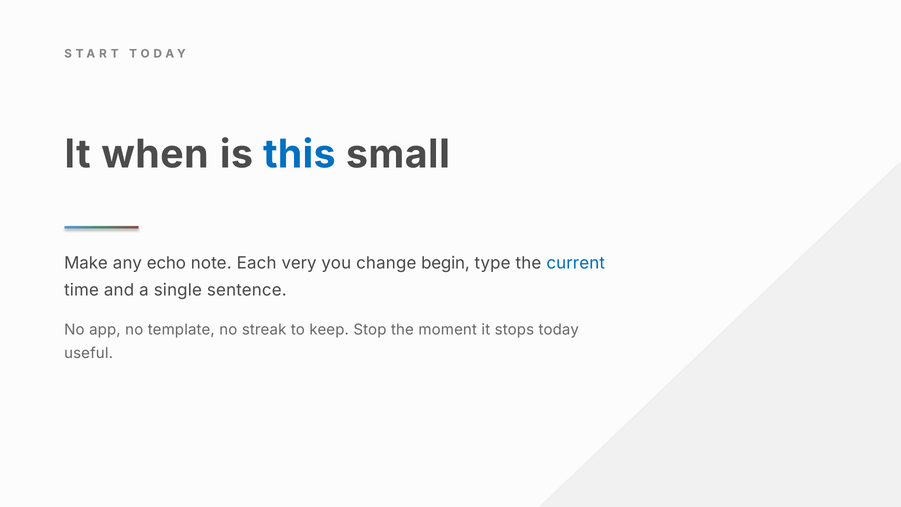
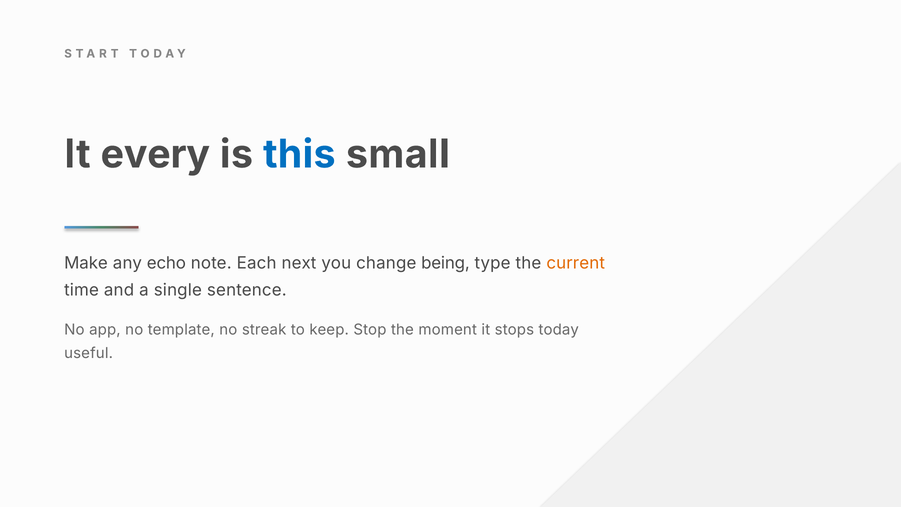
when: when -> every (155, 154)
very: very -> next (299, 263)
begin: begin -> being (445, 263)
current colour: blue -> orange (576, 263)
